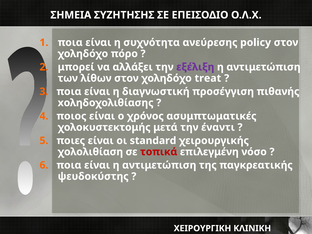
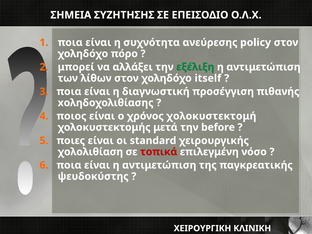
εξέλιξη colour: purple -> green (195, 67)
treat: treat -> itself (208, 78)
ασυμπτωματικές: ασυμπτωματικές -> χολοκυστεκτομή (211, 116)
έναντι: έναντι -> before (218, 127)
